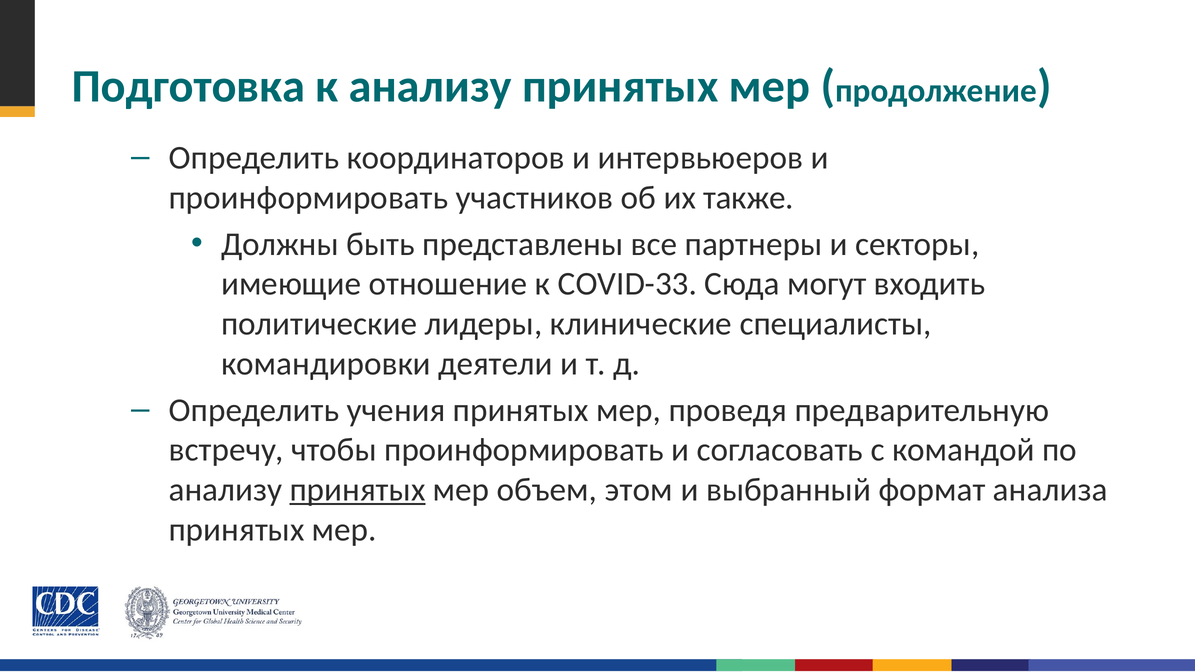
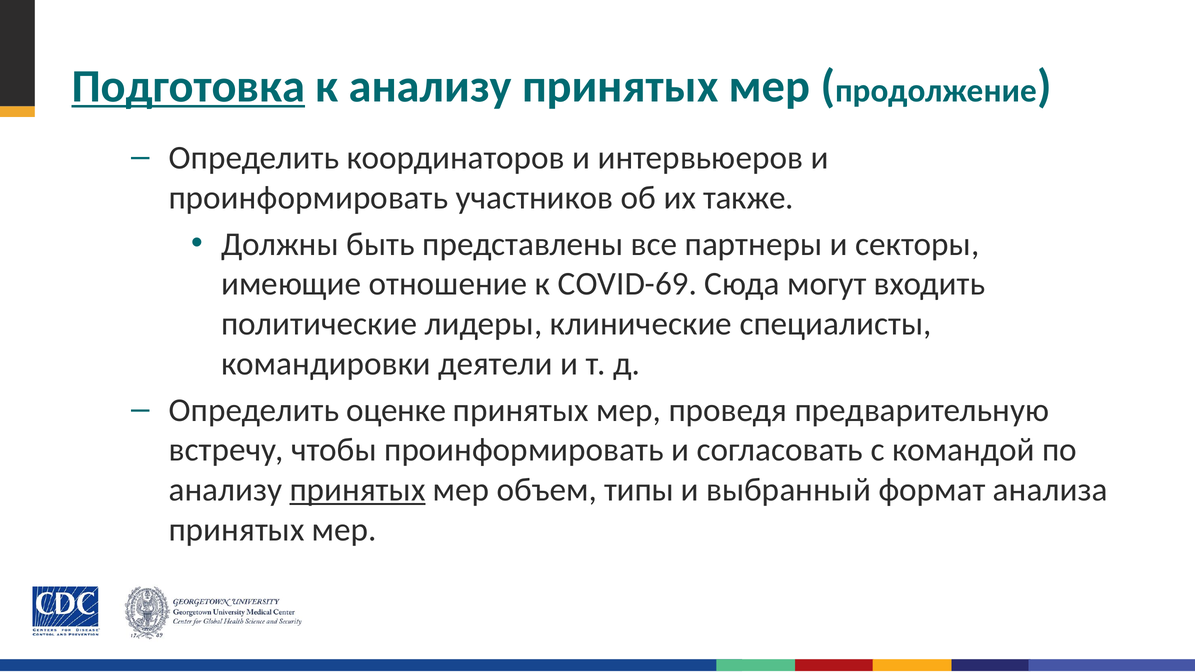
Подготовка underline: none -> present (188, 86)
COVID-33: COVID-33 -> COVID-69 (627, 284)
учения: учения -> оценке (396, 410)
этом: этом -> типы (639, 490)
